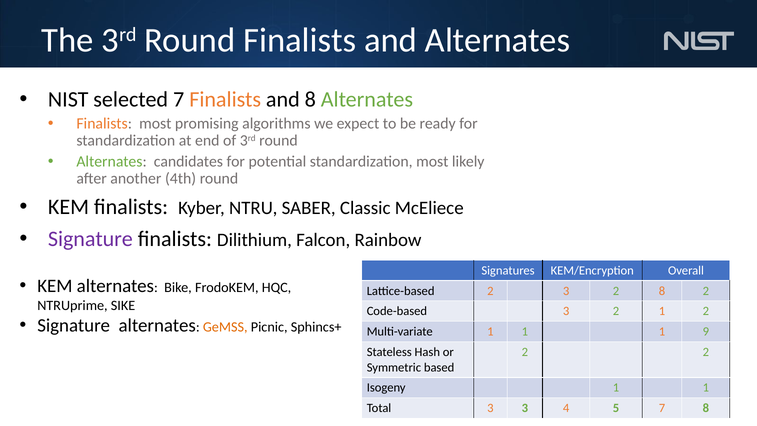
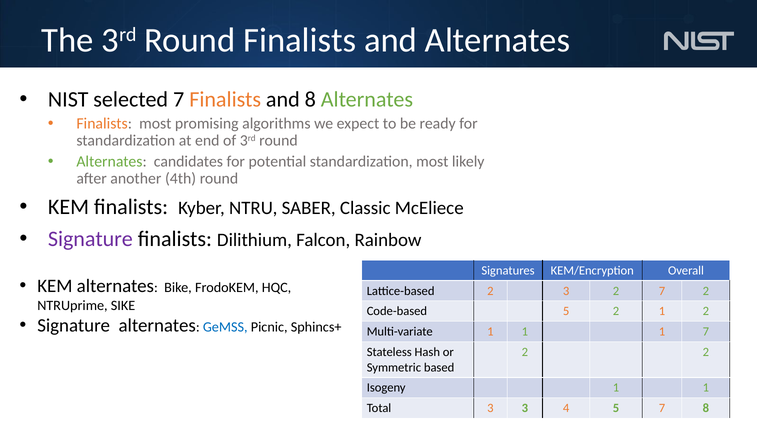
2 8: 8 -> 7 (662, 291)
Code-based 3: 3 -> 5 (566, 311)
GeMSS colour: orange -> blue (225, 327)
1 9: 9 -> 7 (706, 331)
